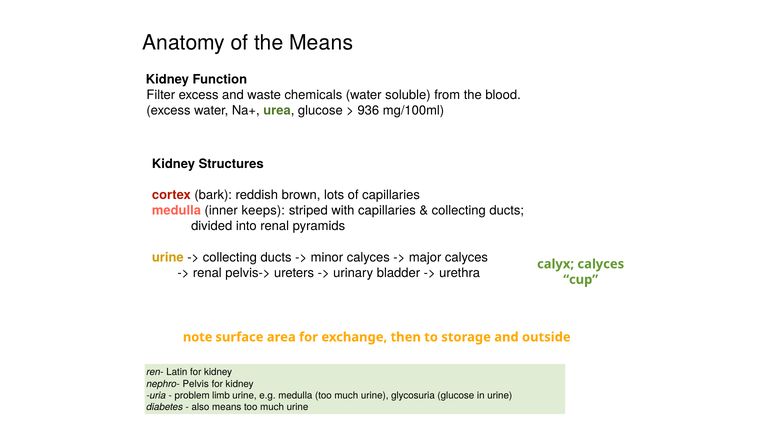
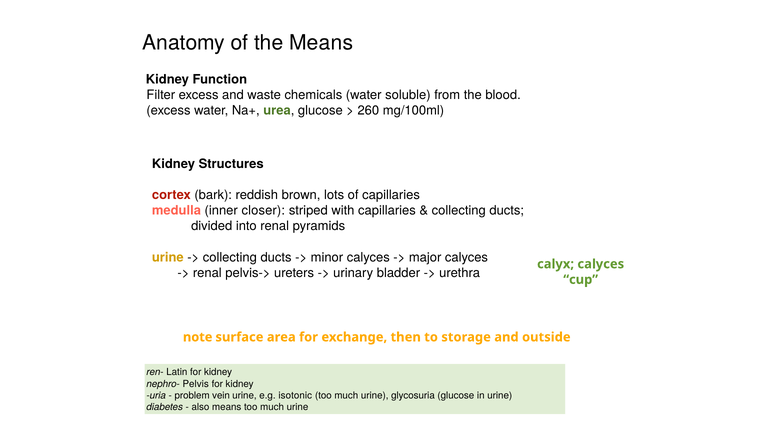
936: 936 -> 260 (368, 111)
keeps: keeps -> closer (263, 211)
limb: limb -> vein (221, 396)
e.g medulla: medulla -> isotonic (295, 396)
